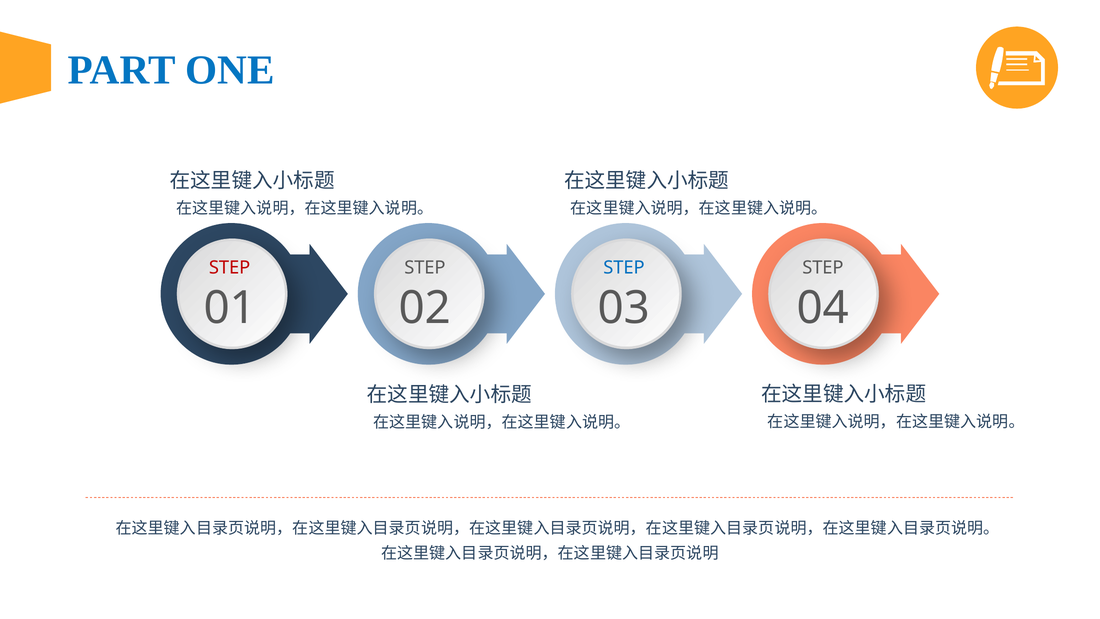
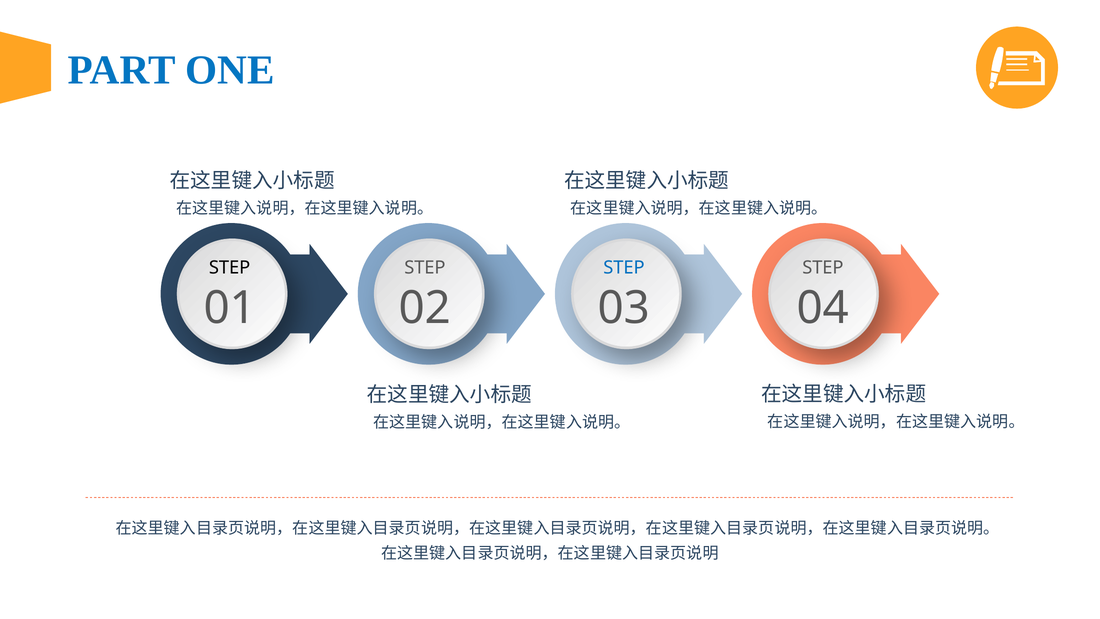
STEP colour: red -> black (230, 268)
